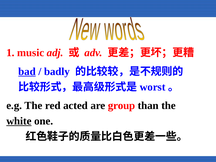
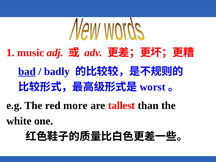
acted: acted -> more (75, 105)
group: group -> tallest (122, 105)
white underline: present -> none (19, 121)
